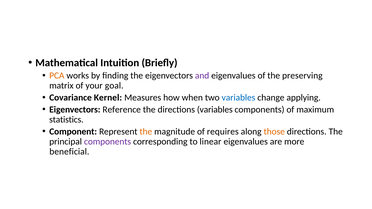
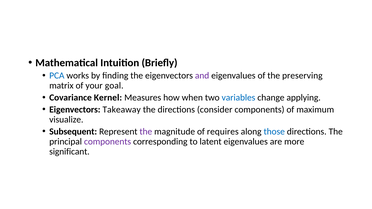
PCA colour: orange -> blue (57, 76)
Reference: Reference -> Takeaway (122, 110)
directions variables: variables -> consider (215, 110)
statistics: statistics -> visualize (66, 120)
Component: Component -> Subsequent (73, 132)
the colour: orange -> purple (146, 132)
those colour: orange -> blue (274, 132)
linear: linear -> latent (211, 142)
beneficial: beneficial -> significant (69, 152)
